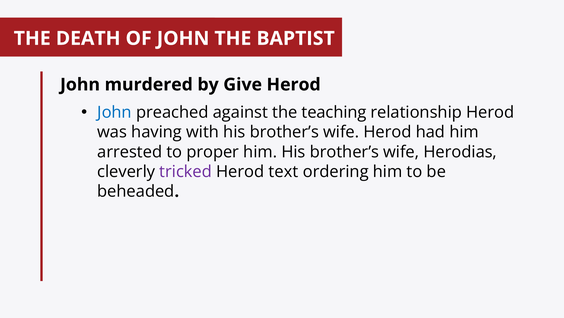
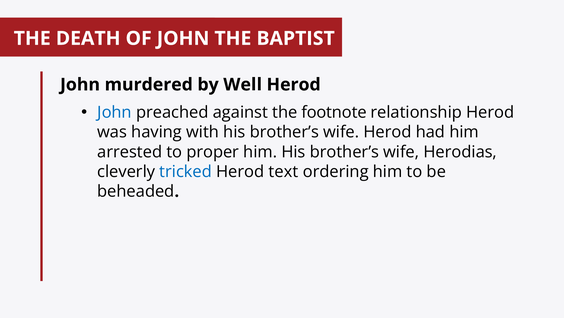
Give: Give -> Well (243, 85)
teaching: teaching -> footnote (334, 112)
tricked colour: purple -> blue (186, 172)
